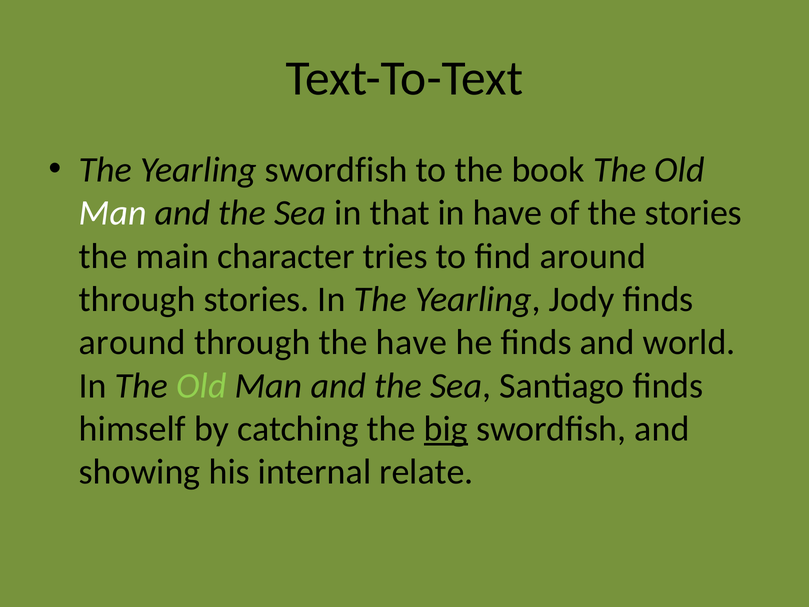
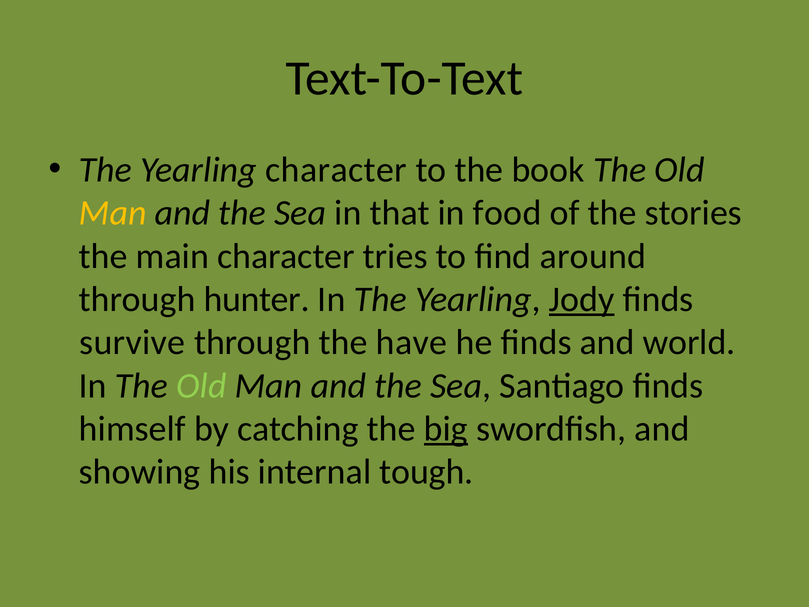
Yearling swordfish: swordfish -> character (336, 170)
Man colour: white -> yellow (113, 213)
in have: have -> food (507, 213)
through stories: stories -> hunter (257, 299)
Jody underline: none -> present (582, 299)
around: around -> survive (132, 342)
relate: relate -> tough (426, 472)
